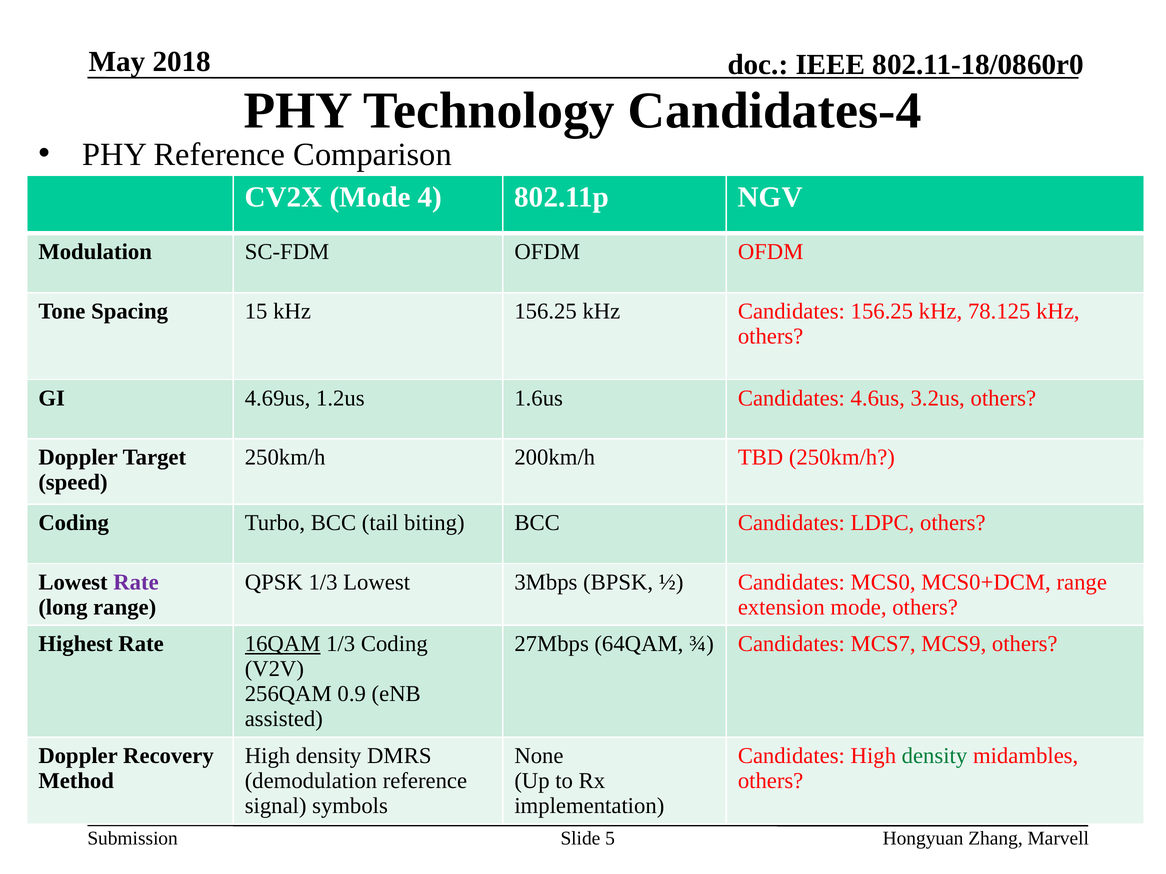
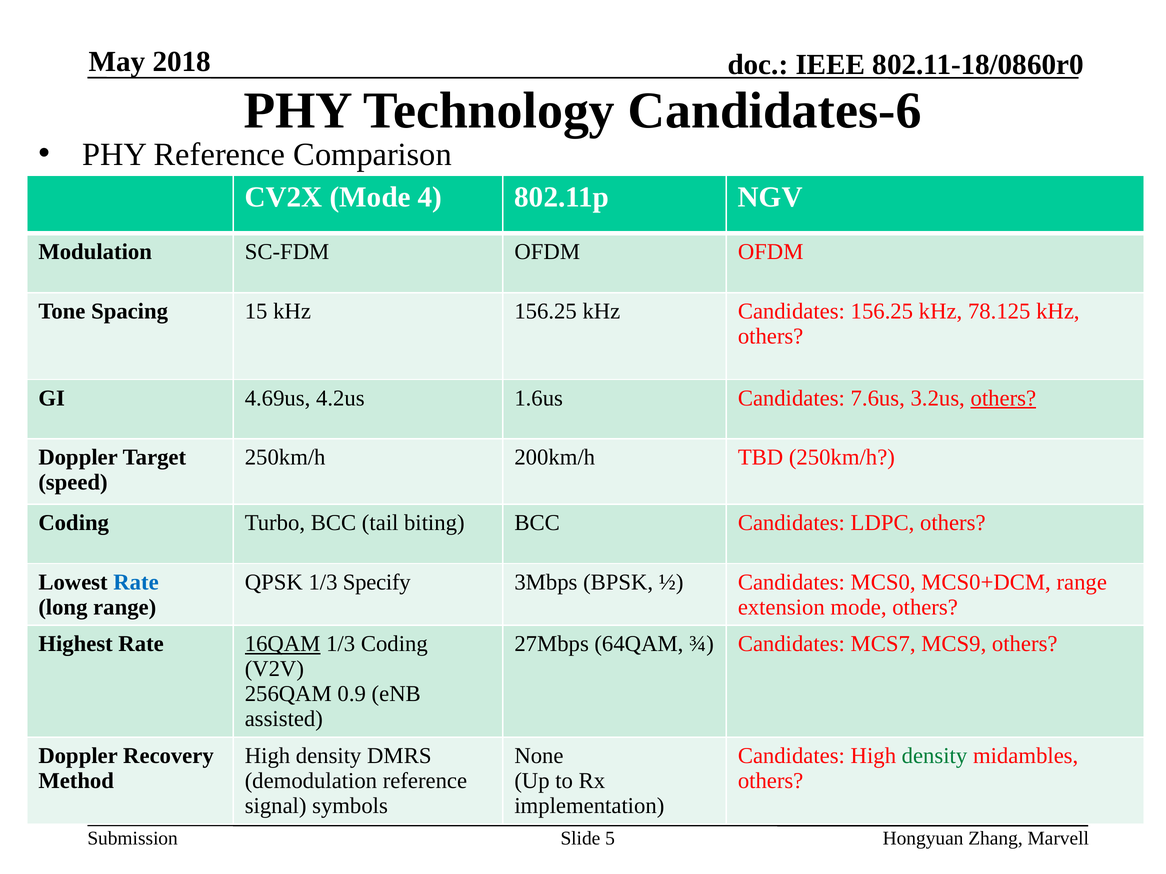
Candidates-4: Candidates-4 -> Candidates-6 (775, 111)
1.2us: 1.2us -> 4.2us (340, 398)
4.6us: 4.6us -> 7.6us (878, 398)
others underline: none -> present (1003, 398)
Rate colour: purple -> blue (136, 582)
1/3 Lowest: Lowest -> Specify (377, 582)
